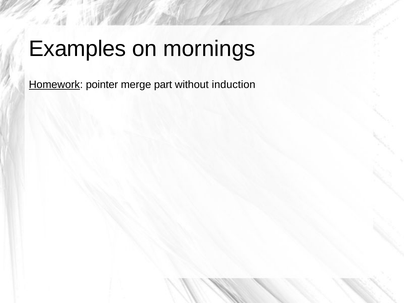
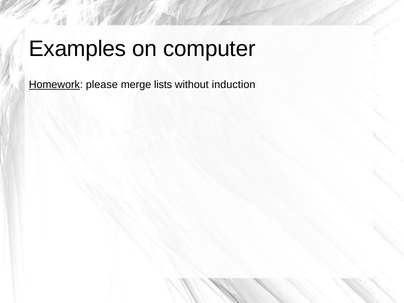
mornings: mornings -> computer (209, 49)
pointer: pointer -> please (102, 85)
part: part -> lists (163, 85)
